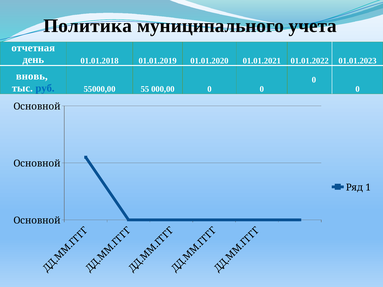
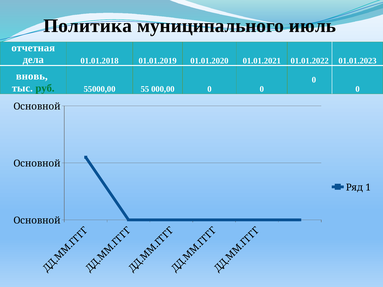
учета: учета -> июль (313, 26)
день: день -> дела (33, 60)
руб colour: blue -> green (45, 88)
